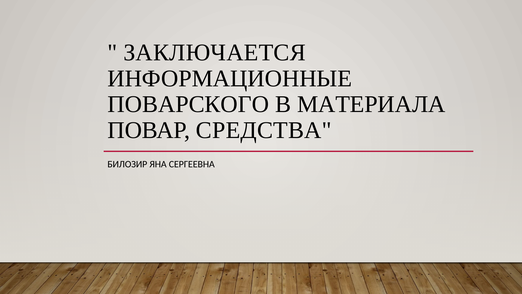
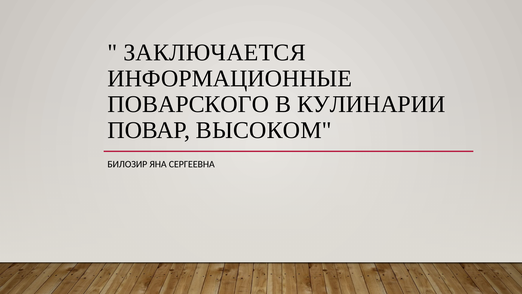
МАТЕРИАЛА: МАТЕРИАЛА -> КУЛИНАРИИ (371, 104)
СРЕДСТВА: СРЕДСТВА -> ВЫСОКОМ (264, 130)
